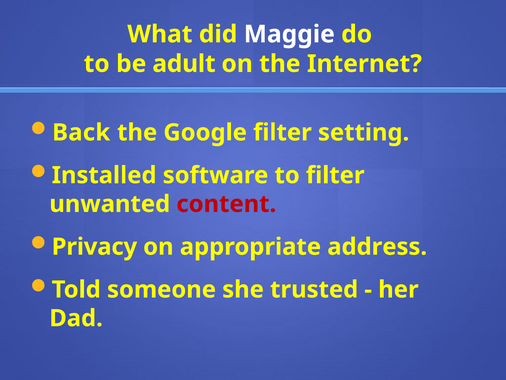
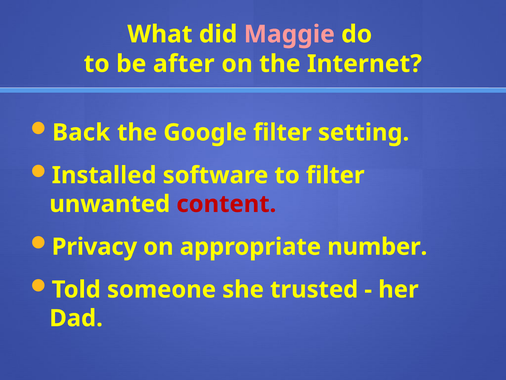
Maggie colour: white -> pink (289, 34)
adult: adult -> after (184, 64)
address: address -> number (377, 247)
